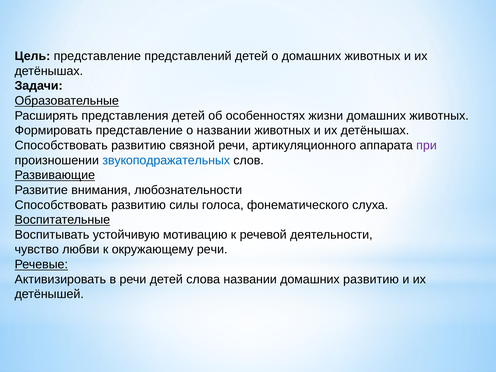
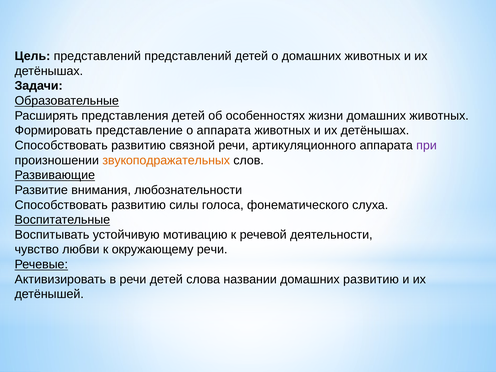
Цель представление: представление -> представлений (97, 56)
о названии: названии -> аппарата (224, 131)
звукоподражательных colour: blue -> orange (166, 160)
